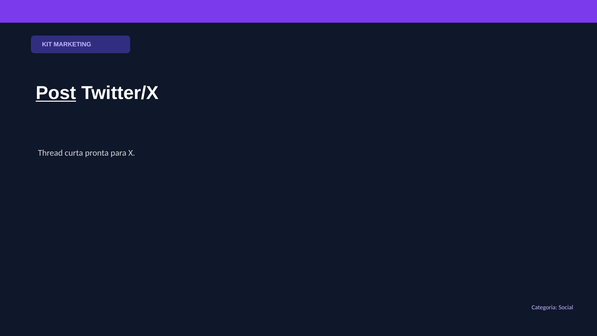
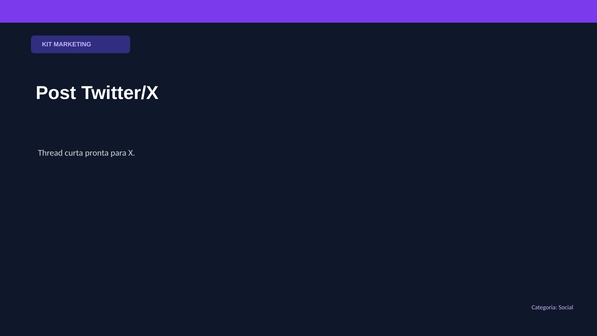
Post underline: present -> none (56, 93)
